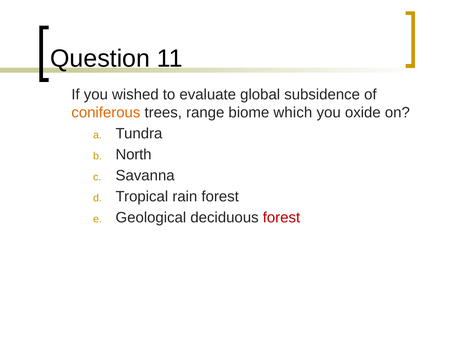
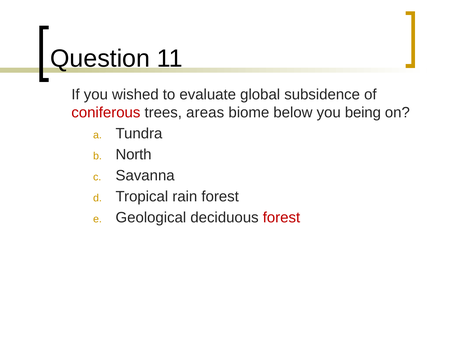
coniferous colour: orange -> red (106, 113)
range: range -> areas (205, 113)
which: which -> below (293, 113)
oxide: oxide -> being (363, 113)
